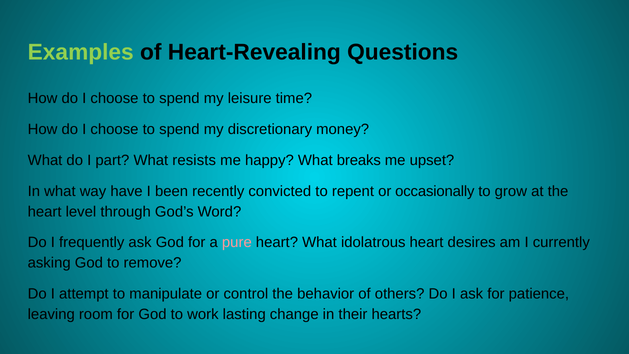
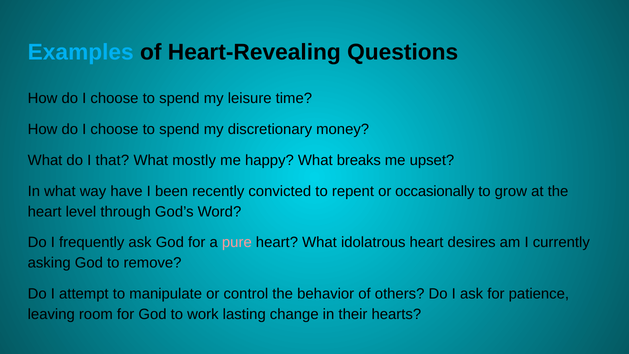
Examples colour: light green -> light blue (81, 52)
part: part -> that (112, 160)
resists: resists -> mostly (194, 160)
